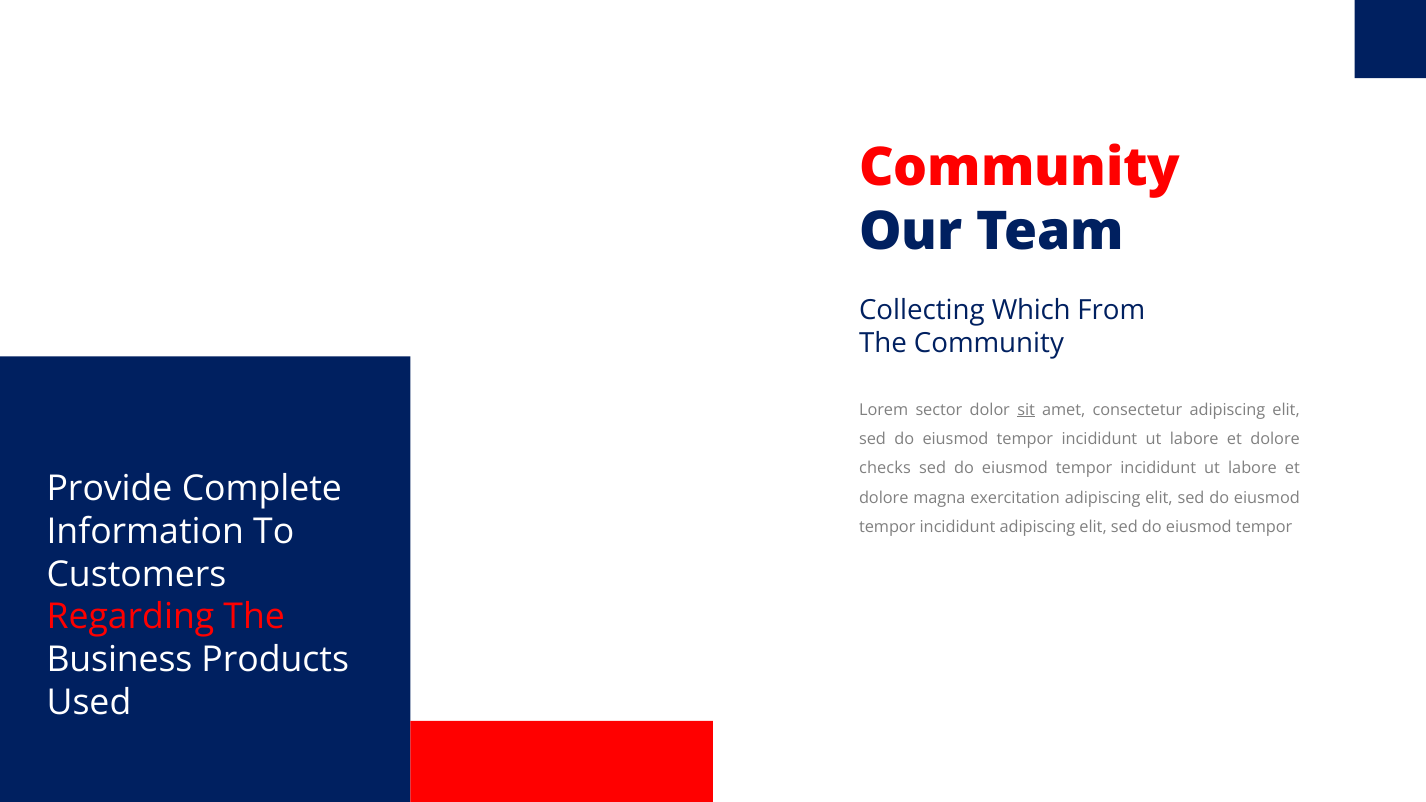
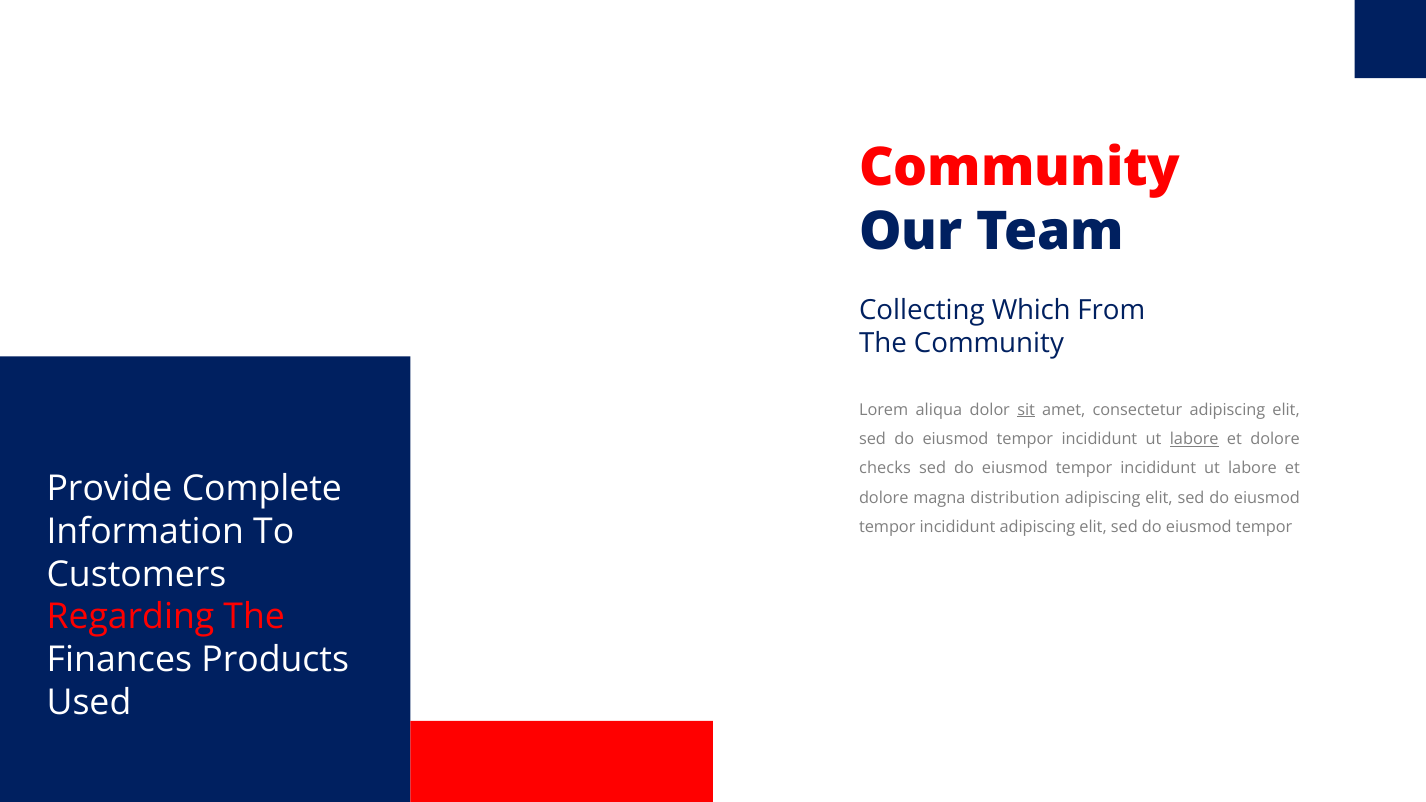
sector: sector -> aliqua (939, 410)
labore underline: none -> present (1194, 439)
exercitation: exercitation -> distribution (1015, 498)
Business: Business -> Finances (119, 660)
